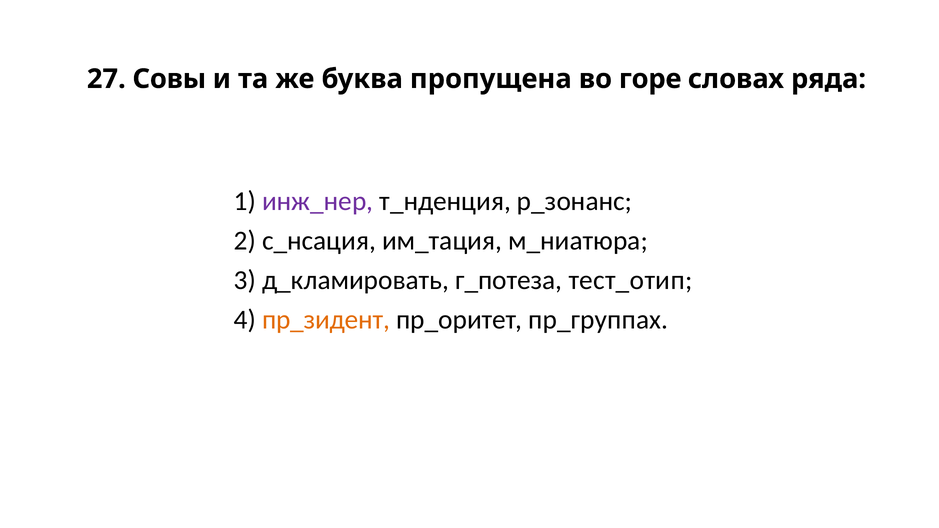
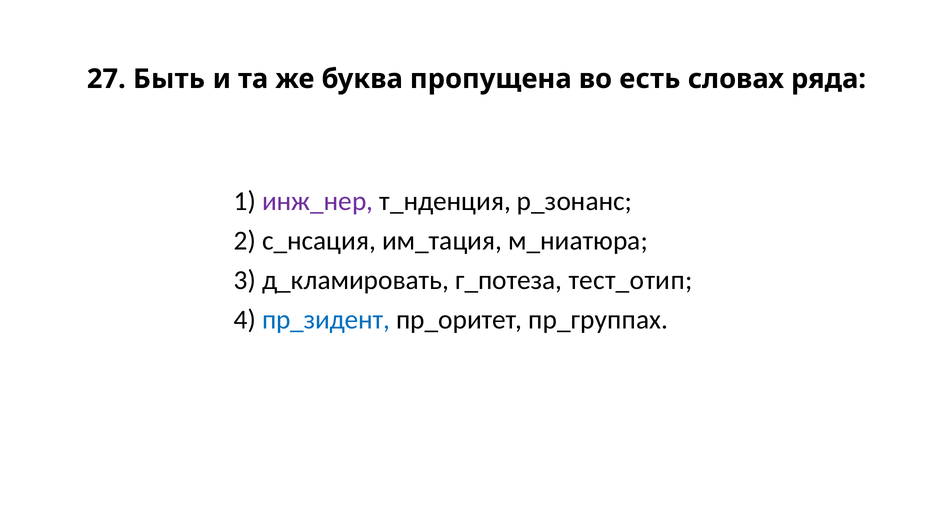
Совы: Совы -> Быть (169, 79)
горе: горе -> есть (650, 79)
пр_зидент colour: orange -> blue (326, 320)
